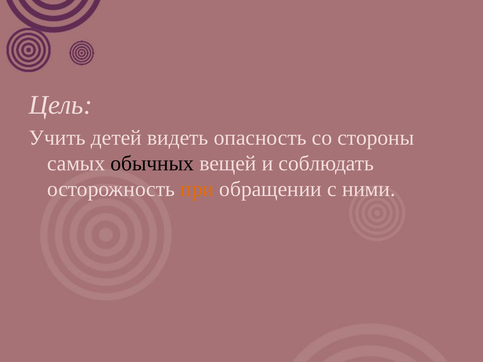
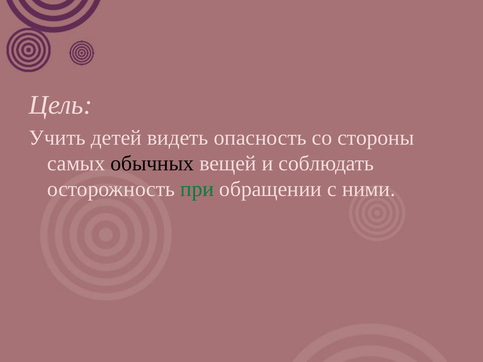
при colour: orange -> green (197, 189)
